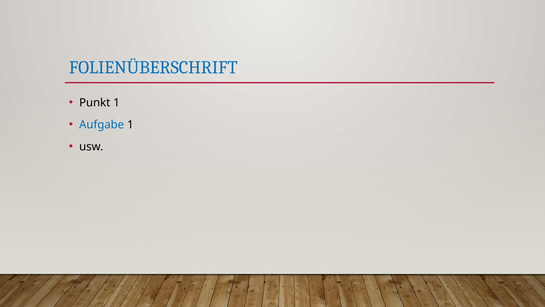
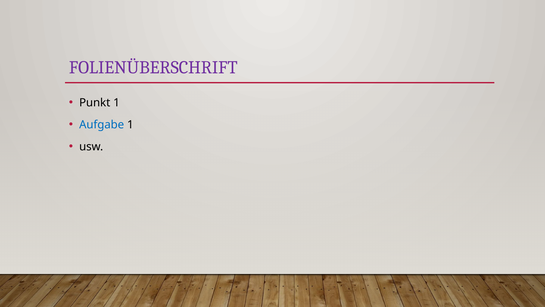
FOLIENÜBERSCHRIFT colour: blue -> purple (153, 67)
